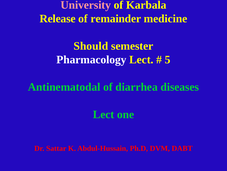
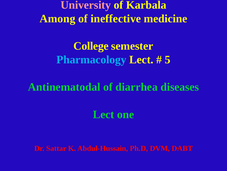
Release: Release -> Among (57, 19)
remainder: remainder -> ineffective (116, 19)
Should: Should -> College (91, 46)
Pharmacology colour: white -> light blue (91, 59)
